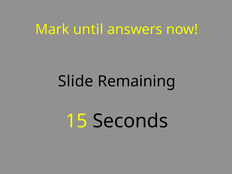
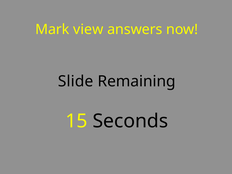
until: until -> view (88, 29)
